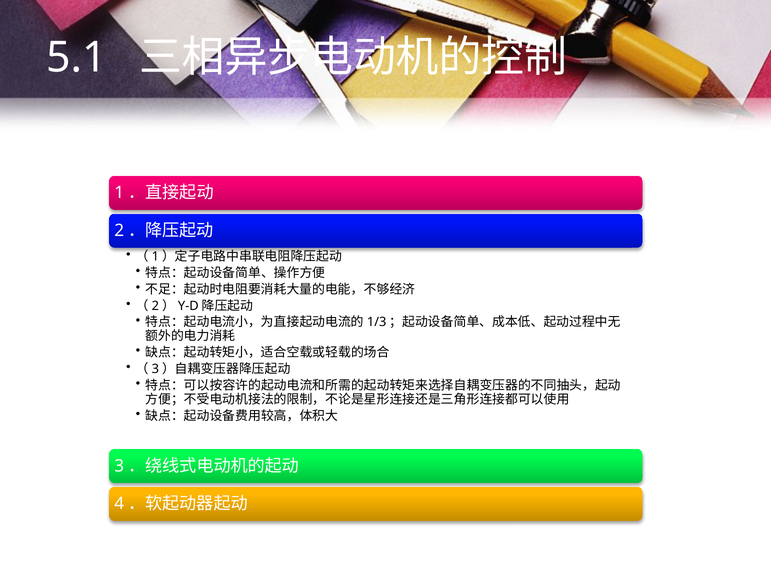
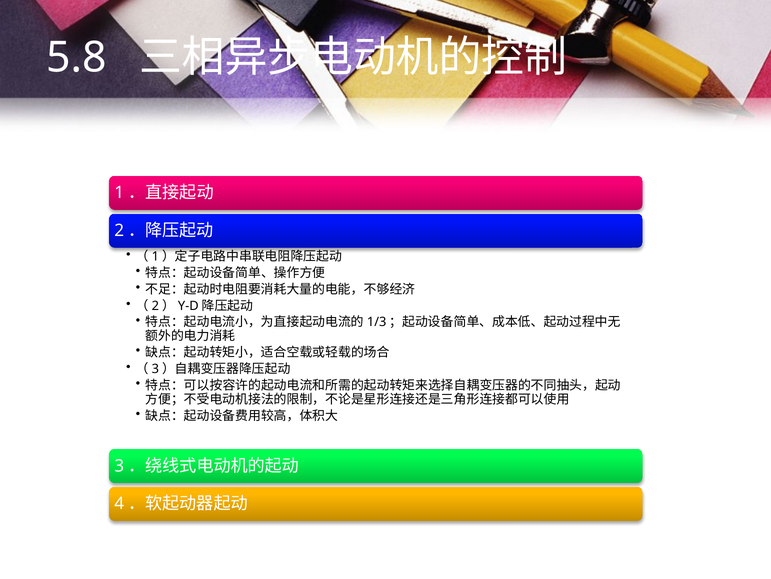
5.1: 5.1 -> 5.8 (76, 58)
